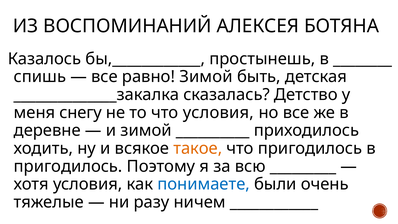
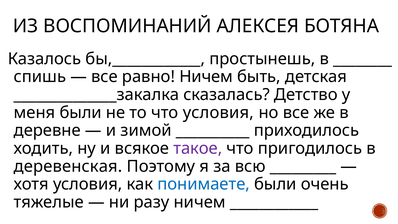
равно Зимой: Зимой -> Ничем (206, 77)
меня снегу: снегу -> были (81, 113)
такое colour: orange -> purple (198, 148)
пригодилось: пригодилось -> деревенская (68, 166)
